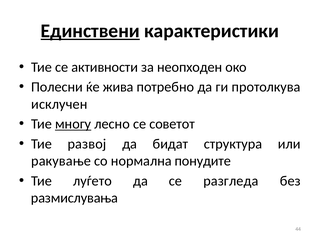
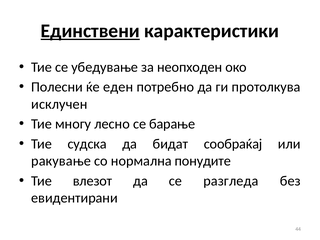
активности: активности -> убедување (105, 67)
жива: жива -> еден (118, 87)
многу underline: present -> none (73, 124)
советот: советот -> барање (172, 124)
развој: развој -> судска (87, 144)
структура: структура -> сообраќај (233, 144)
луѓето: луѓето -> влезот (93, 181)
размислувања: размислувања -> евидентирани (74, 198)
